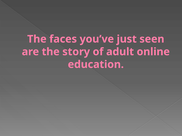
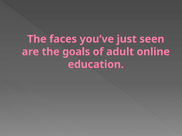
story: story -> goals (76, 52)
